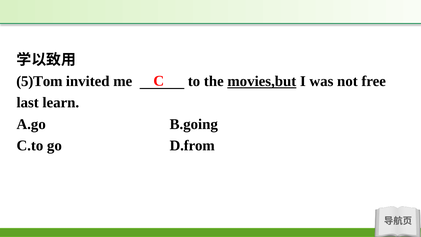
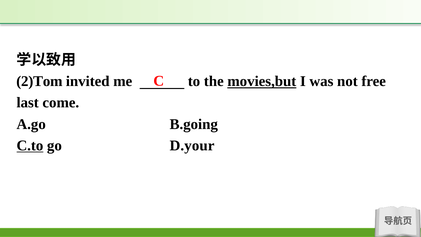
5)Tom: 5)Tom -> 2)Tom (39, 81)
learn: learn -> come (61, 103)
C.to underline: none -> present (30, 145)
D.from: D.from -> D.your (192, 145)
